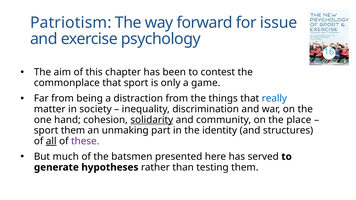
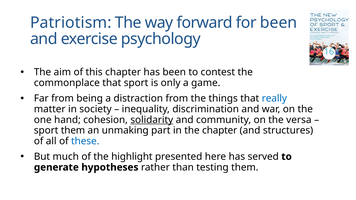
for issue: issue -> been (279, 23)
place: place -> versa (299, 120)
the identity: identity -> chapter (220, 131)
all underline: present -> none (51, 141)
these colour: purple -> blue (85, 141)
batsmen: batsmen -> highlight (132, 157)
